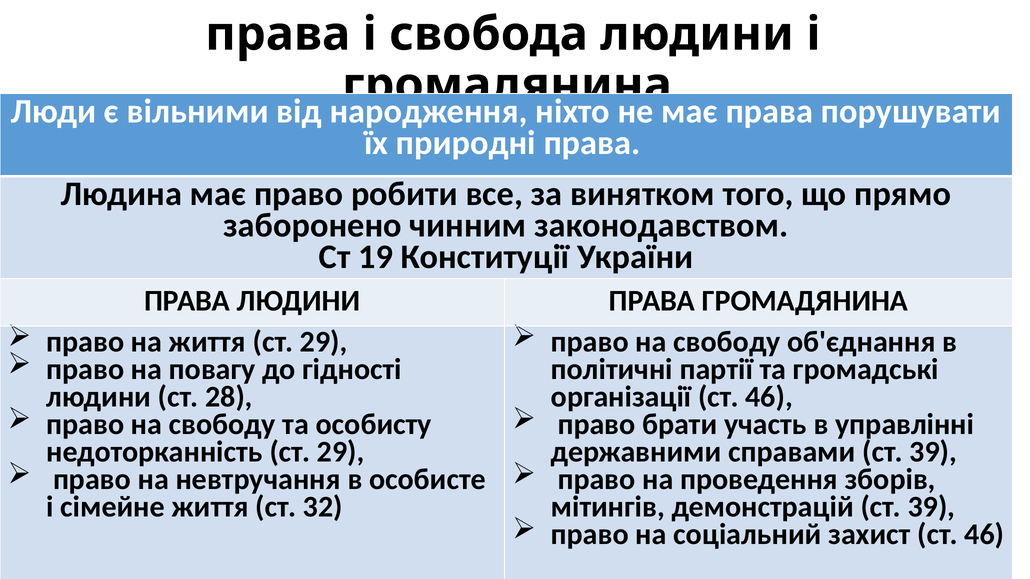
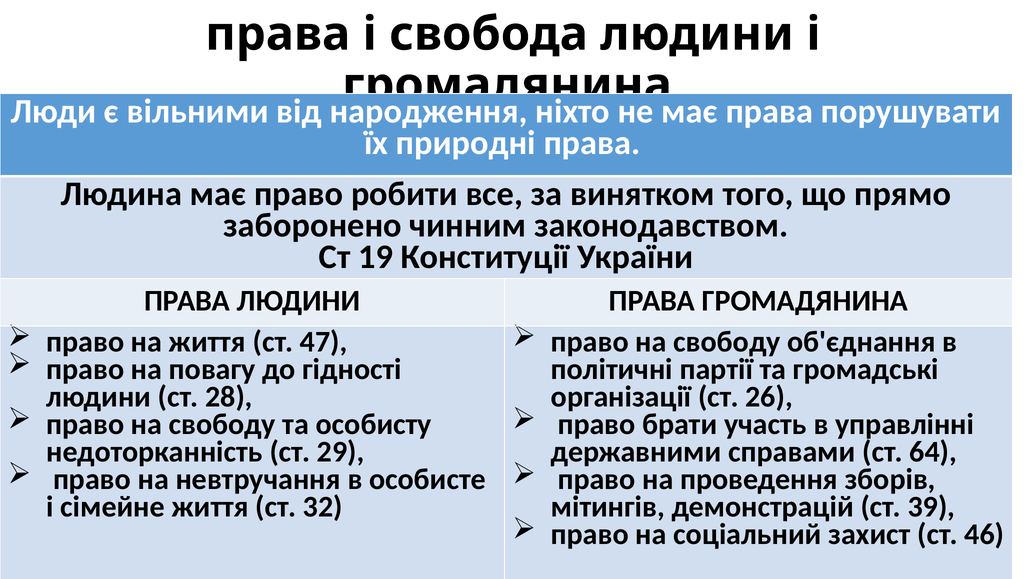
життя ст 29: 29 -> 47 (324, 342)
організації ст 46: 46 -> 26 (769, 397)
справами ст 39: 39 -> 64 (933, 452)
